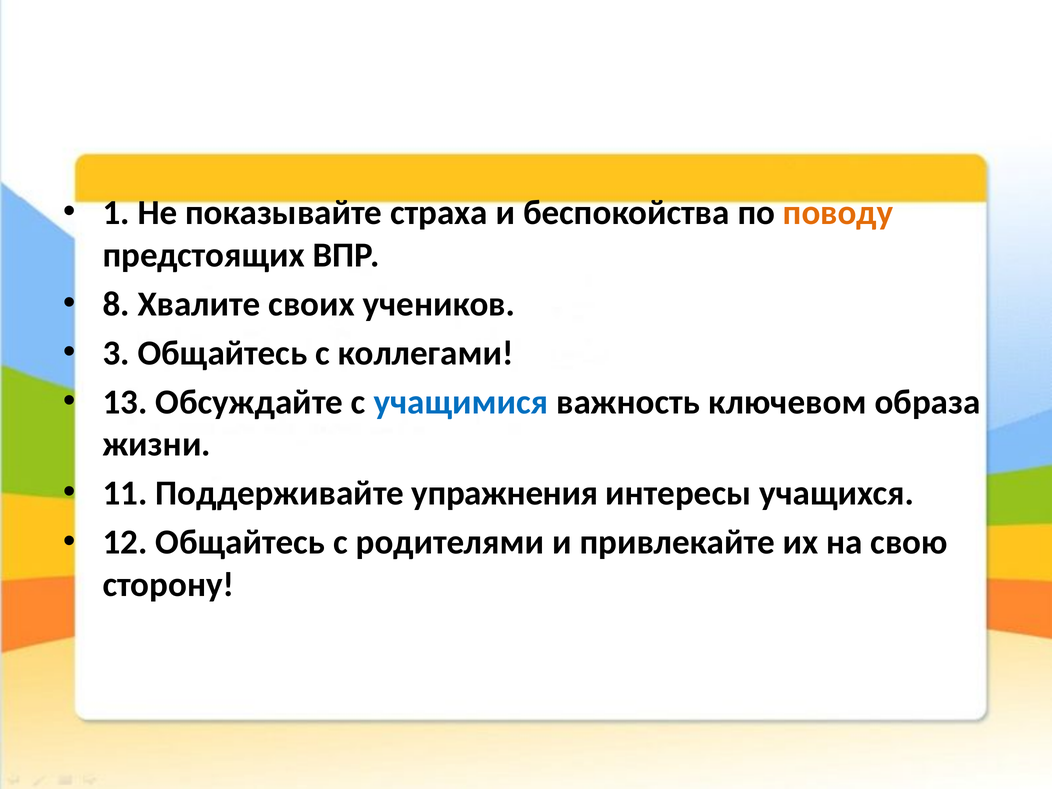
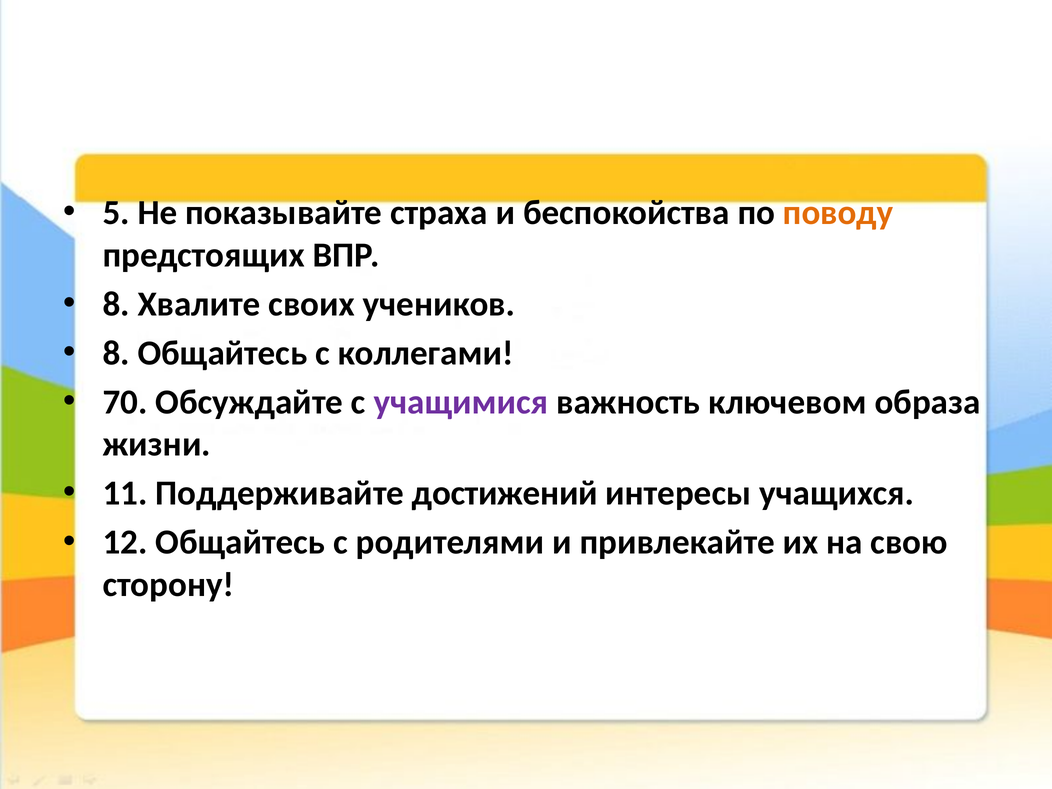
1: 1 -> 5 (116, 213)
3: 3 -> 8 (116, 353)
13: 13 -> 70 (125, 402)
учащимися colour: blue -> purple (461, 402)
упражнения: упражнения -> достижений (505, 493)
